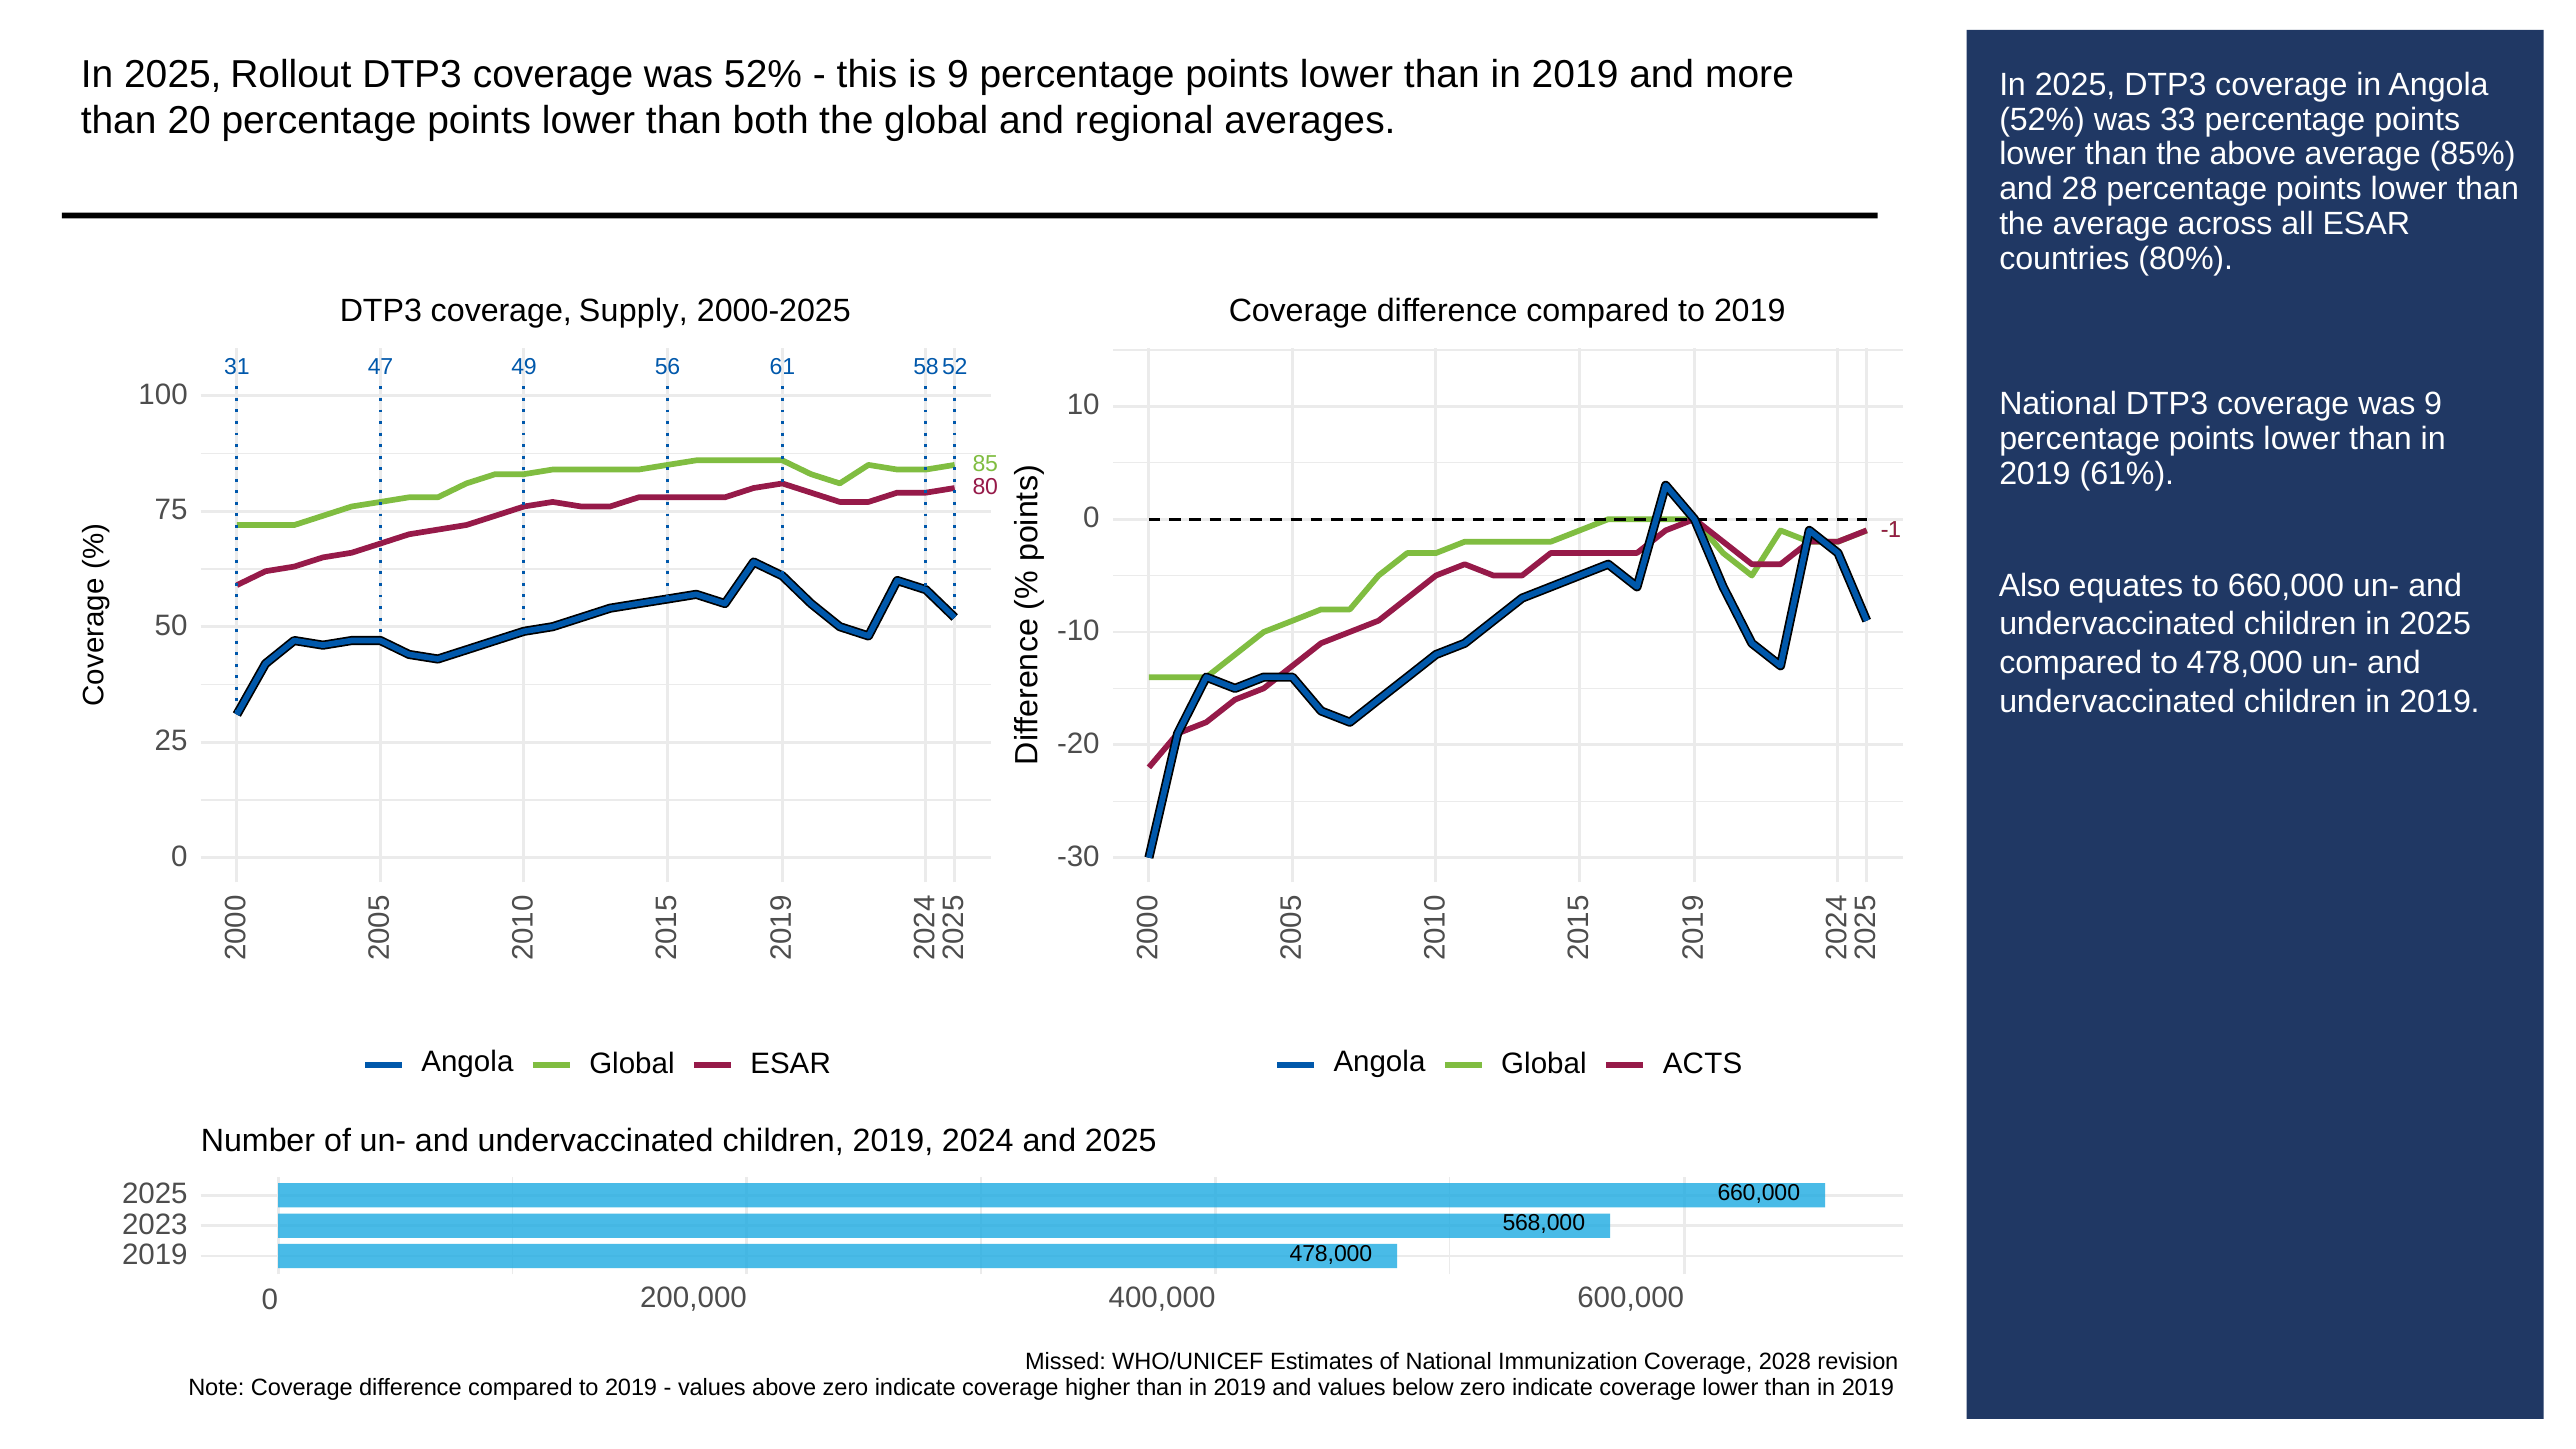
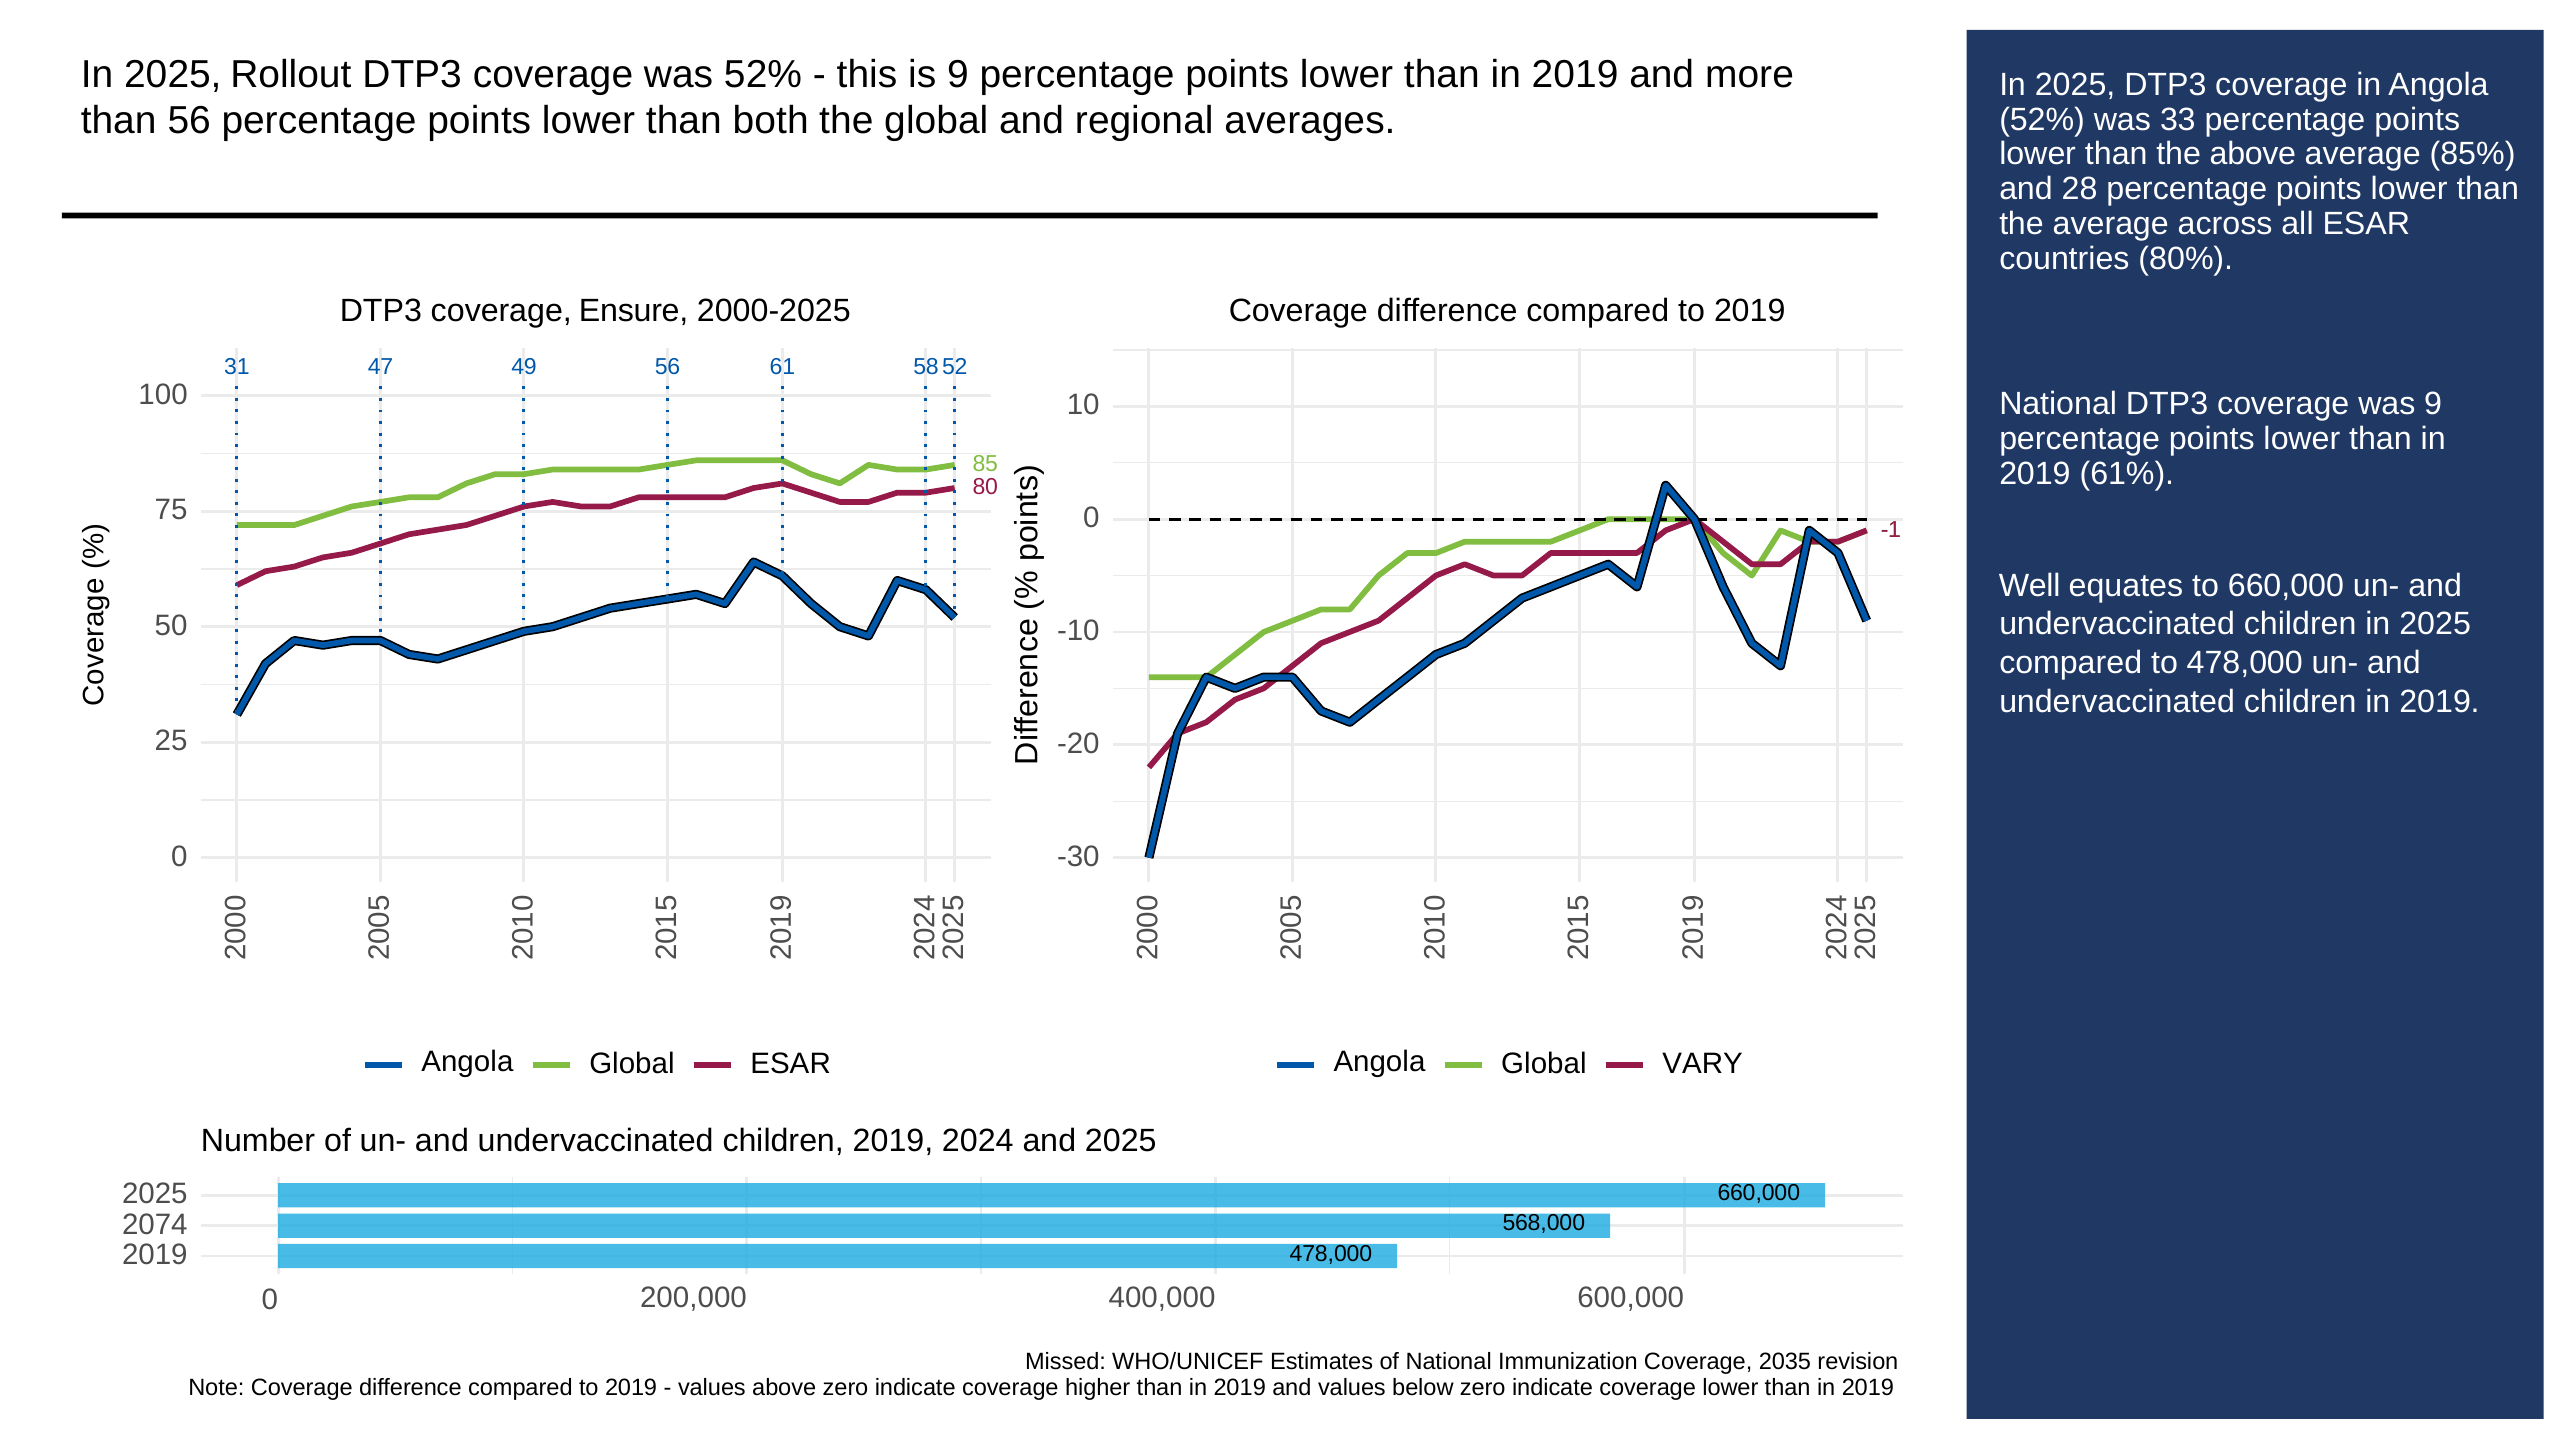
than 20: 20 -> 56 (189, 121)
Supply: Supply -> Ensure (634, 311)
Also: Also -> Well (2030, 585)
ACTS: ACTS -> VARY (1703, 1064)
2023: 2023 -> 2074 (155, 1225)
2028: 2028 -> 2035 (1785, 1362)
